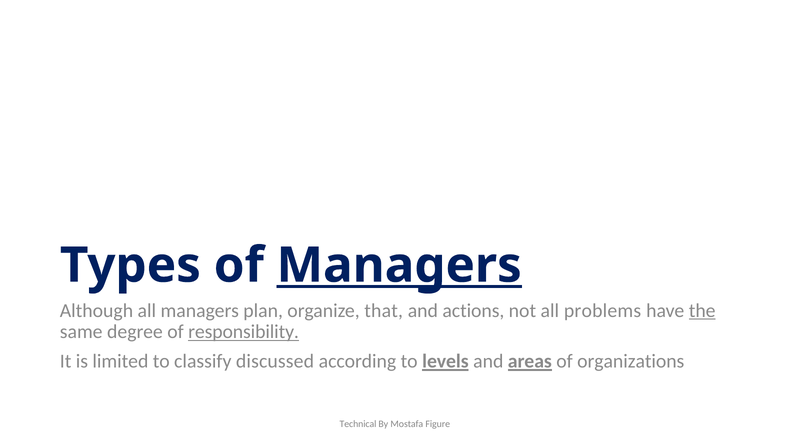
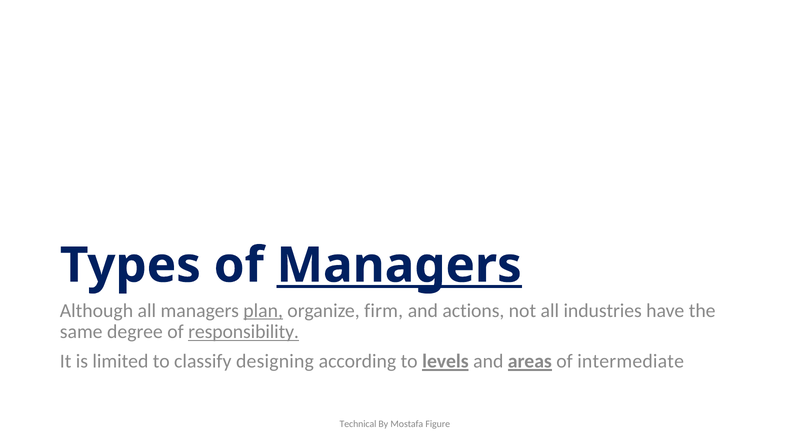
plan underline: none -> present (263, 311)
that: that -> firm (384, 311)
problems: problems -> industries (603, 311)
the underline: present -> none (702, 311)
discussed: discussed -> designing (275, 362)
organizations: organizations -> intermediate (631, 362)
